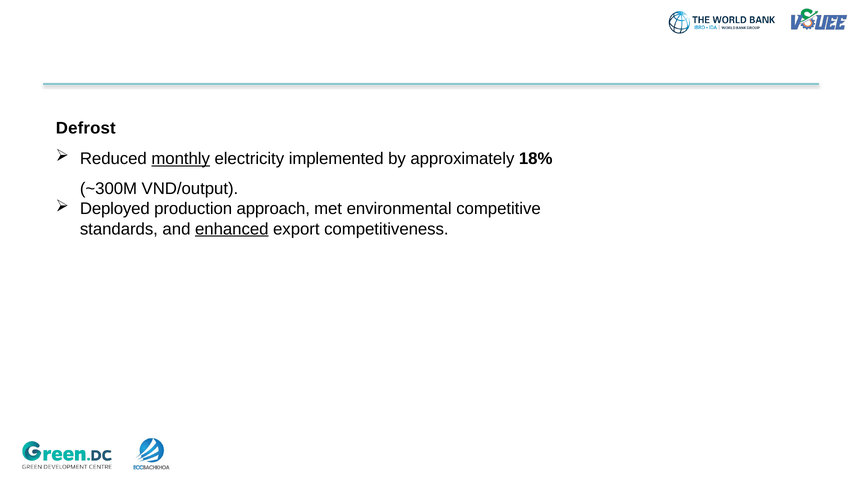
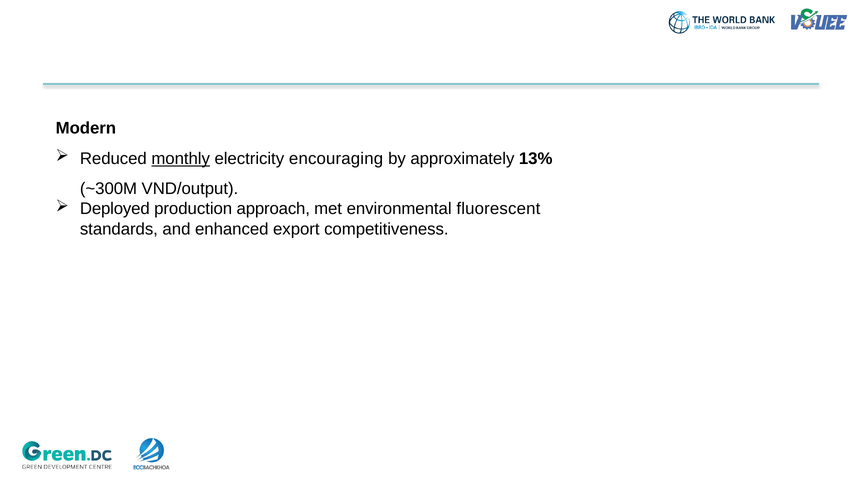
Defrost: Defrost -> Modern (86, 128)
implemented: implemented -> encouraging (336, 159)
18%: 18% -> 13% (536, 159)
competitive: competitive -> fluorescent (498, 209)
enhanced underline: present -> none (232, 229)
